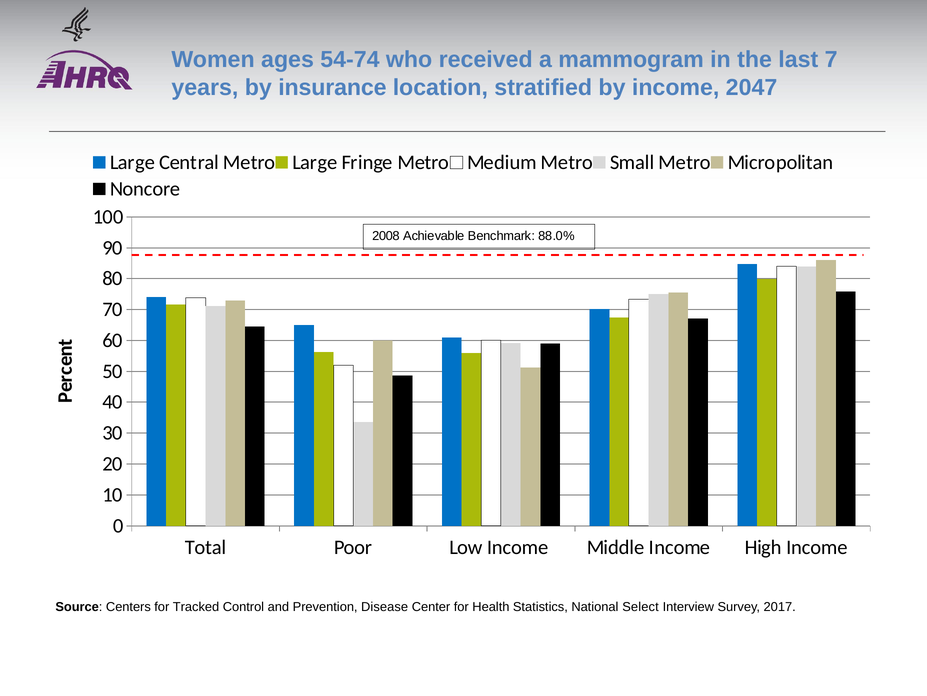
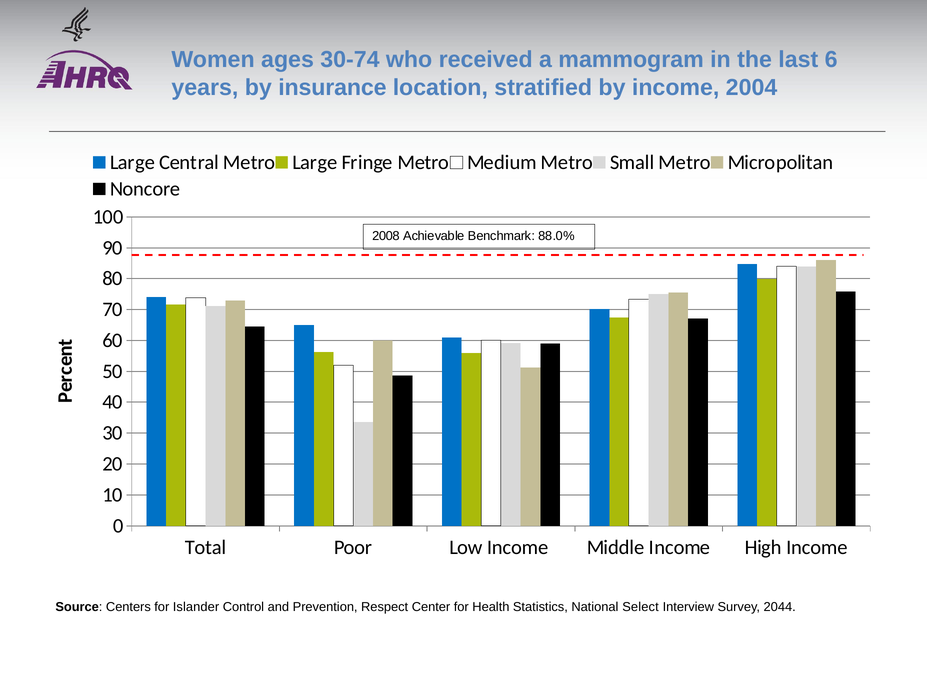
54-74: 54-74 -> 30-74 (350, 60)
7: 7 -> 6 (831, 60)
2047: 2047 -> 2004 (752, 87)
Tracked: Tracked -> Islander (196, 606)
Disease: Disease -> Respect (385, 606)
2017: 2017 -> 2044 (780, 606)
